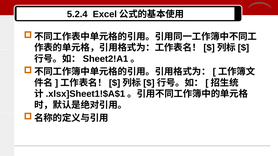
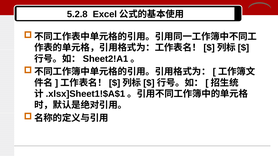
5.2.4: 5.2.4 -> 5.2.8 (77, 14)
